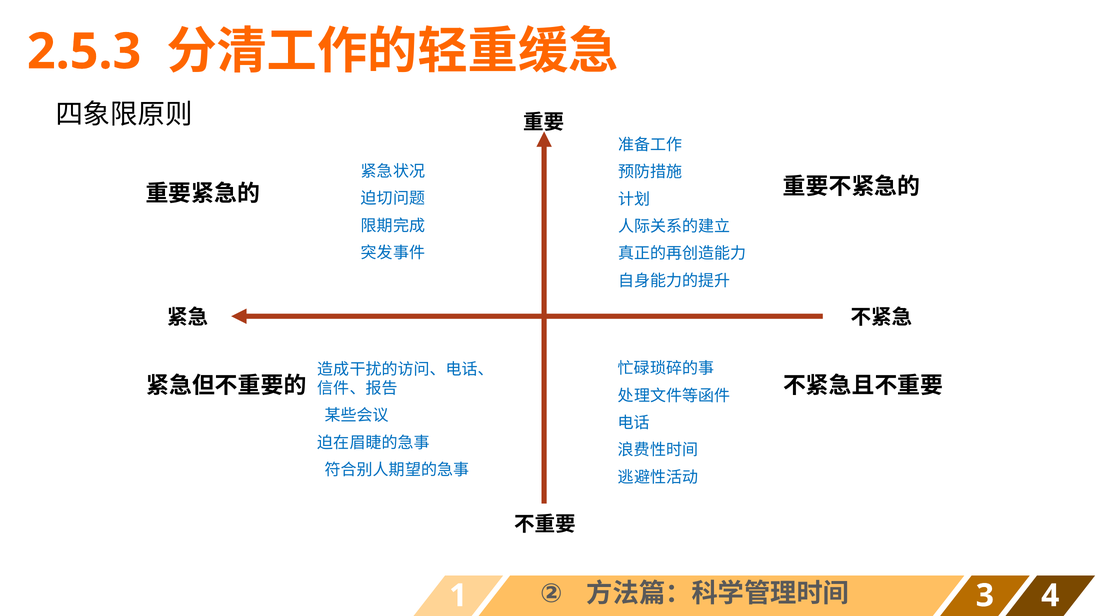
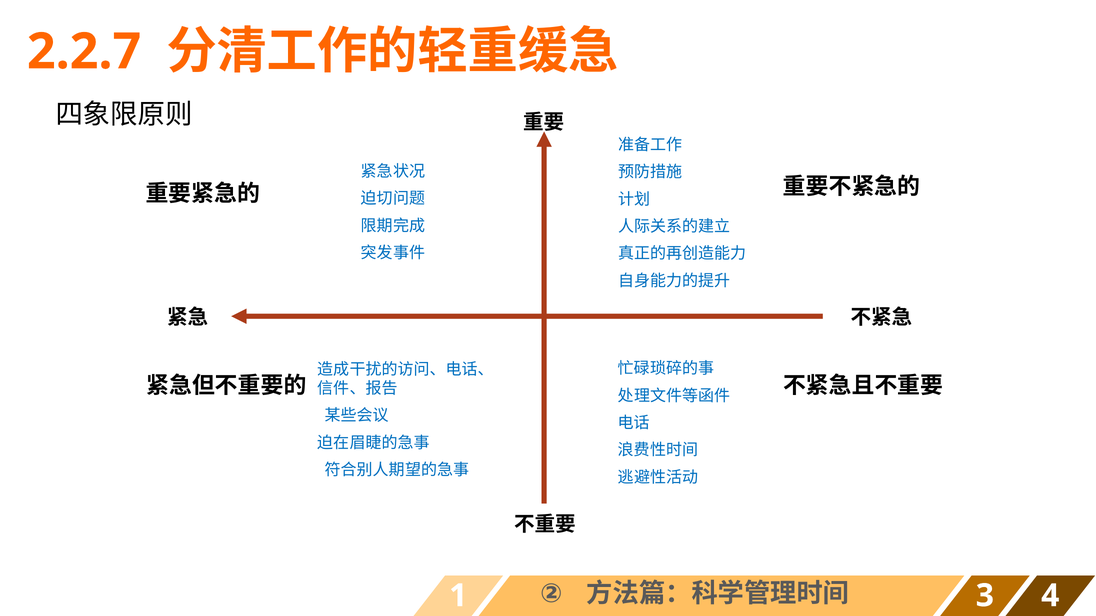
2.5.3: 2.5.3 -> 2.2.7 (84, 52)
